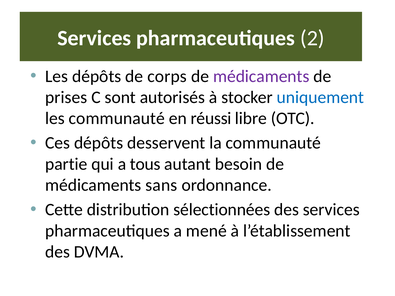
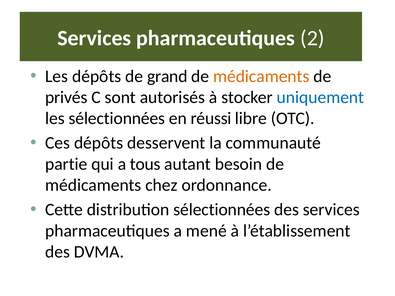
corps: corps -> grand (167, 76)
médicaments colour: purple -> orange (261, 76)
prises: prises -> privés (66, 97)
les communauté: communauté -> sélectionnées (117, 118)
sans: sans -> chez (161, 185)
